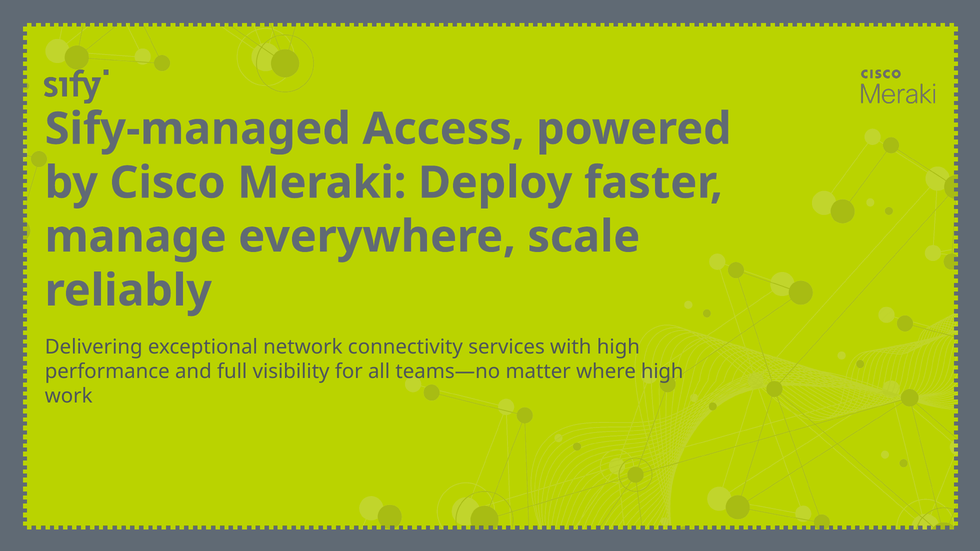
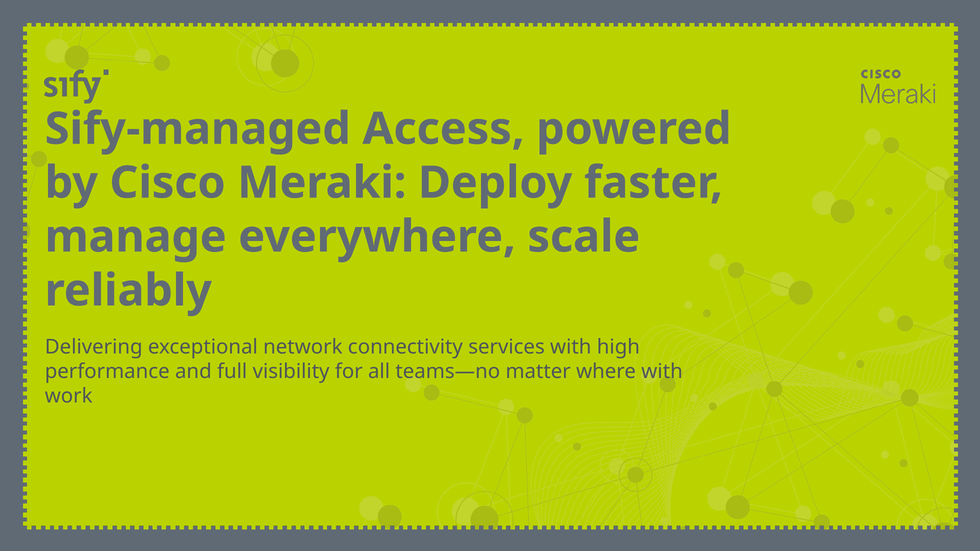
where high: high -> with (662, 371)
